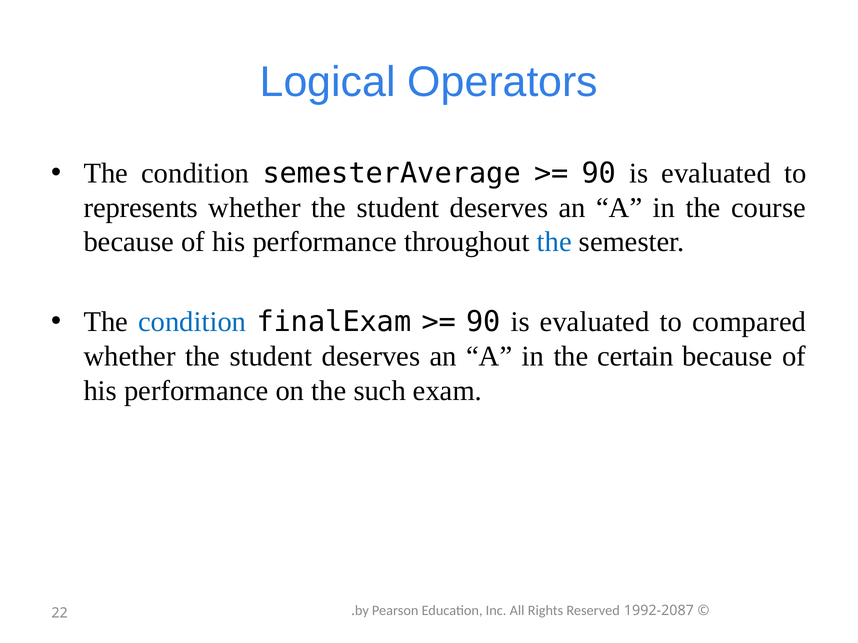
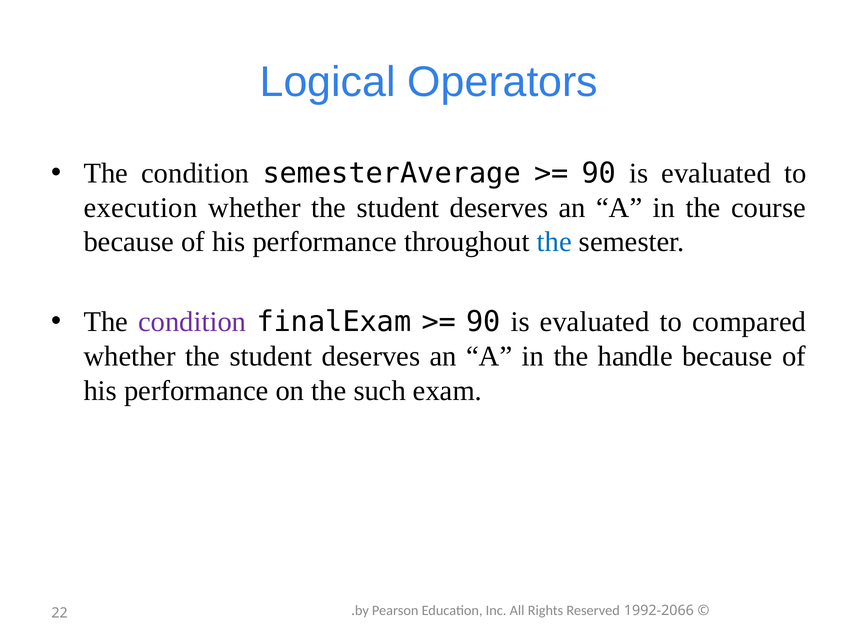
represents: represents -> execution (141, 208)
condition colour: blue -> purple (192, 322)
certain: certain -> handle (635, 357)
1992-2087: 1992-2087 -> 1992-2066 (659, 611)
